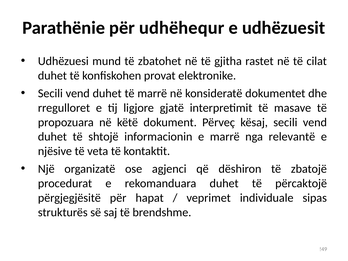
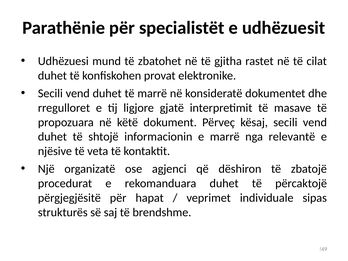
udhëhequr: udhëhequr -> specialistët (182, 28)
